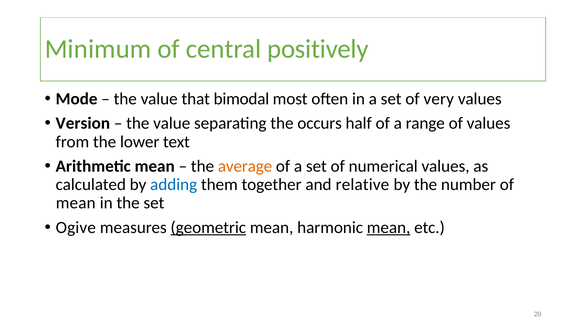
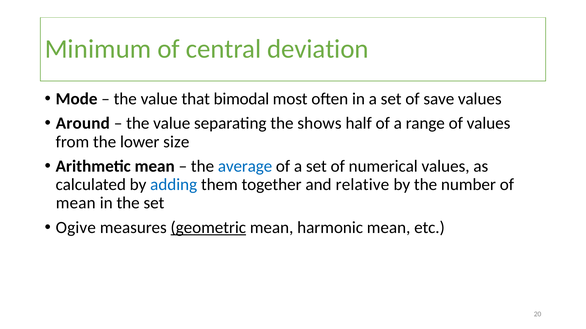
positively: positively -> deviation (318, 49)
very: very -> save (439, 99)
Version: Version -> Around (83, 124)
occurs: occurs -> shows (319, 124)
text: text -> size (176, 142)
average colour: orange -> blue (245, 167)
mean underline: present -> none (389, 228)
